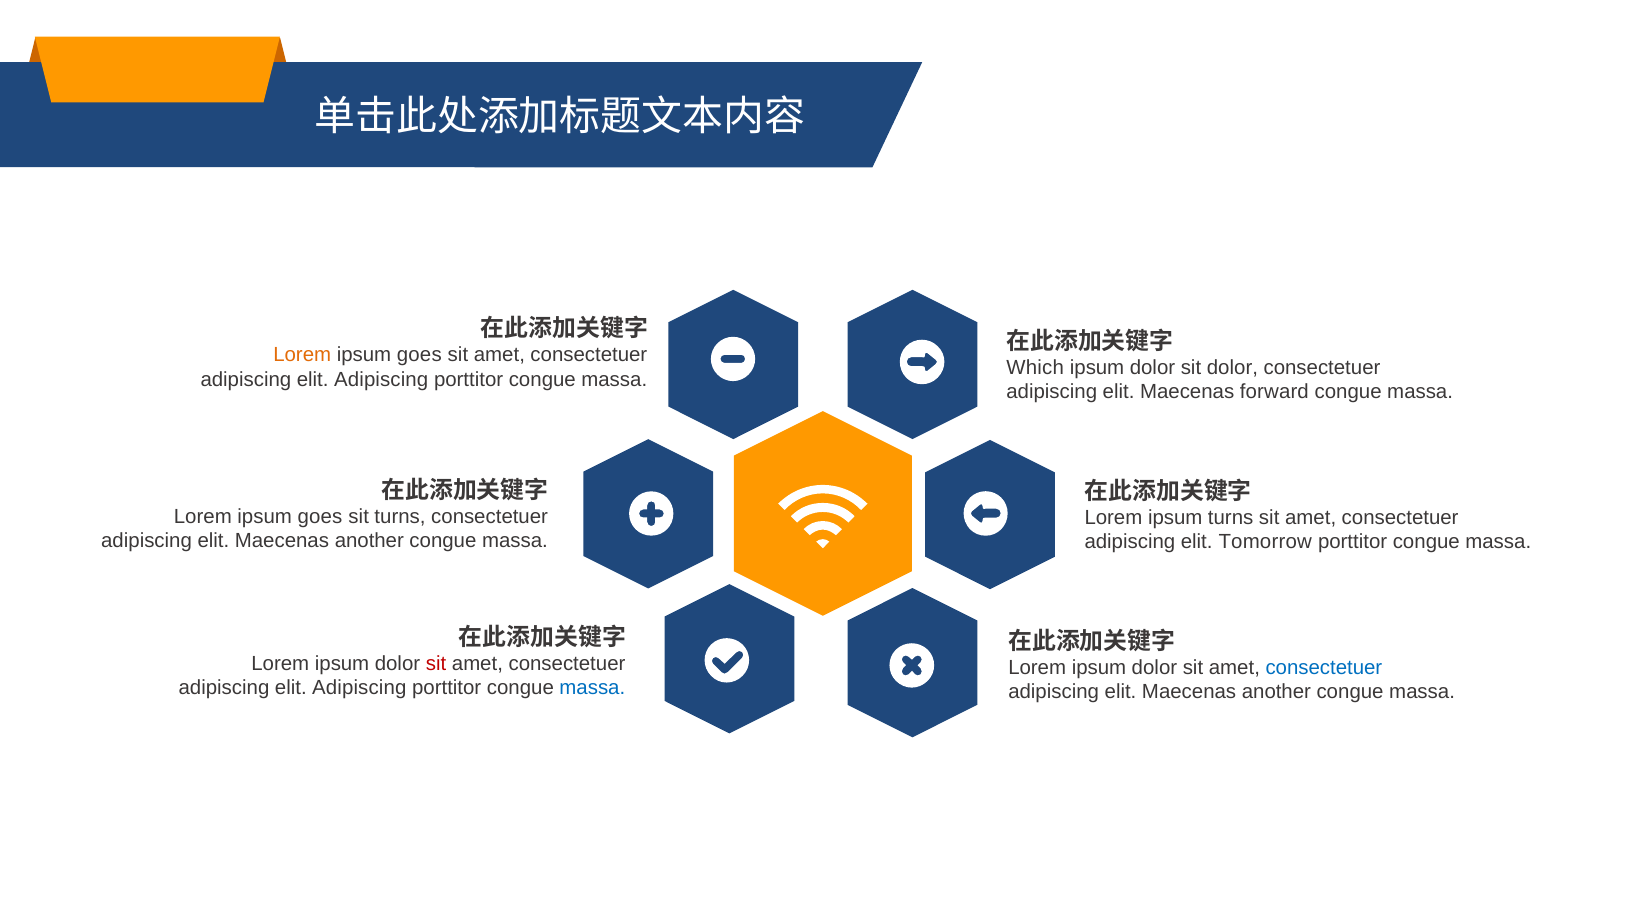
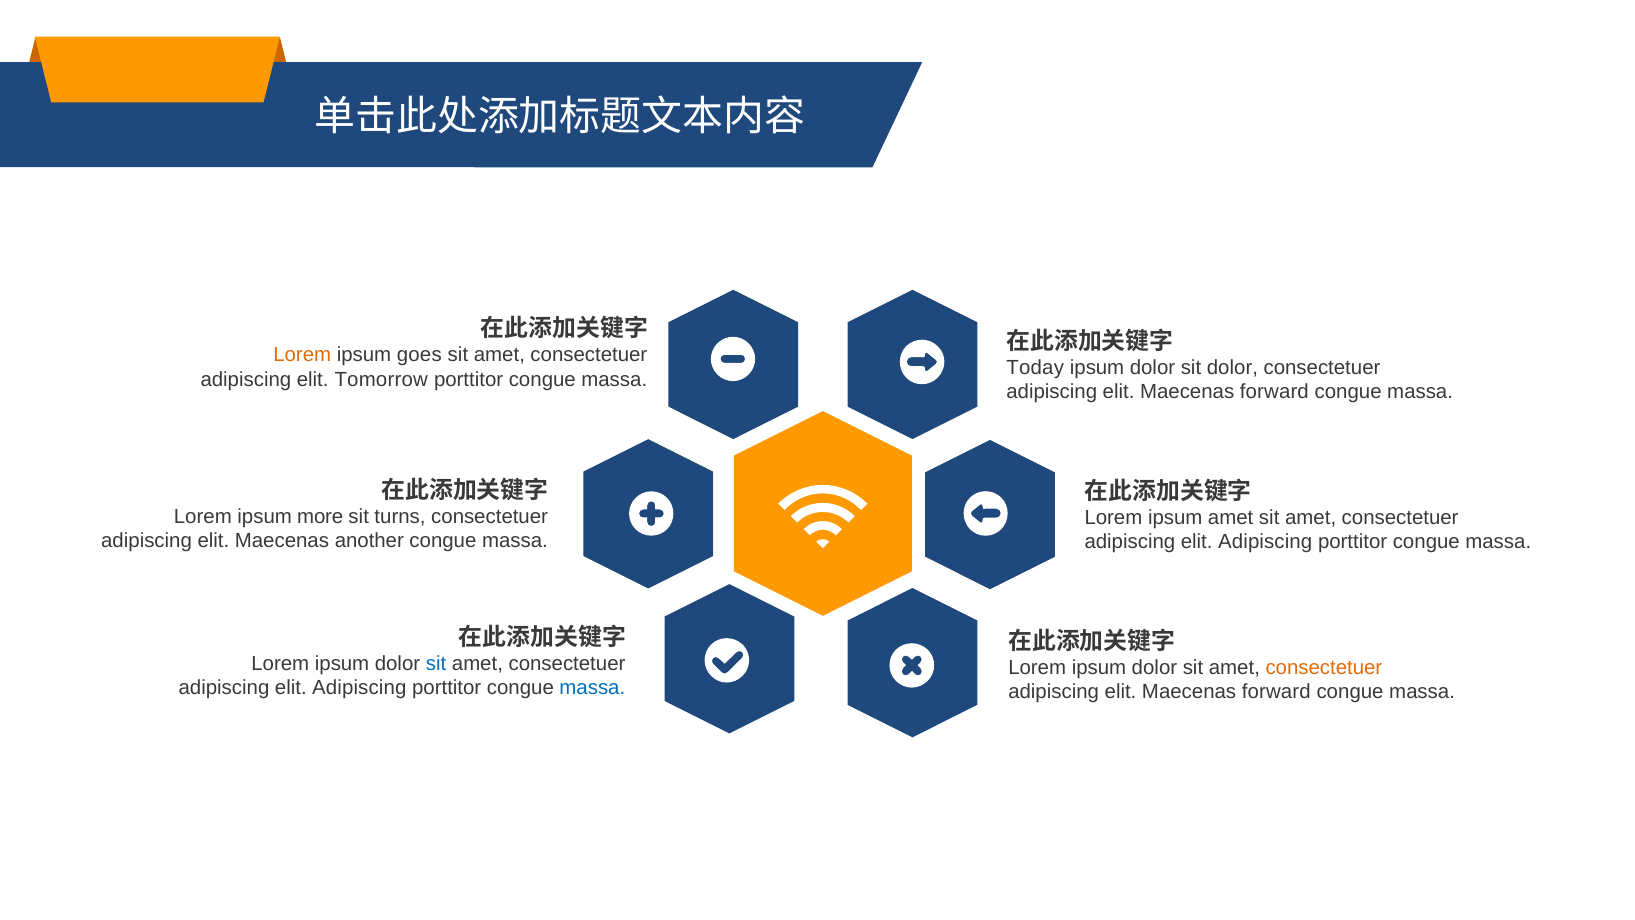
Which: Which -> Today (1035, 367)
Adipiscing: Adipiscing -> Tomorrow (381, 379)
goes: goes -> more (320, 516)
ipsum turns: turns -> amet (1231, 517)
Tomorrow: Tomorrow -> Adipiscing (1265, 542)
sit colour: red -> blue (436, 663)
consectetuer colour: blue -> orange (1324, 667)
another: another -> forward (1276, 692)
